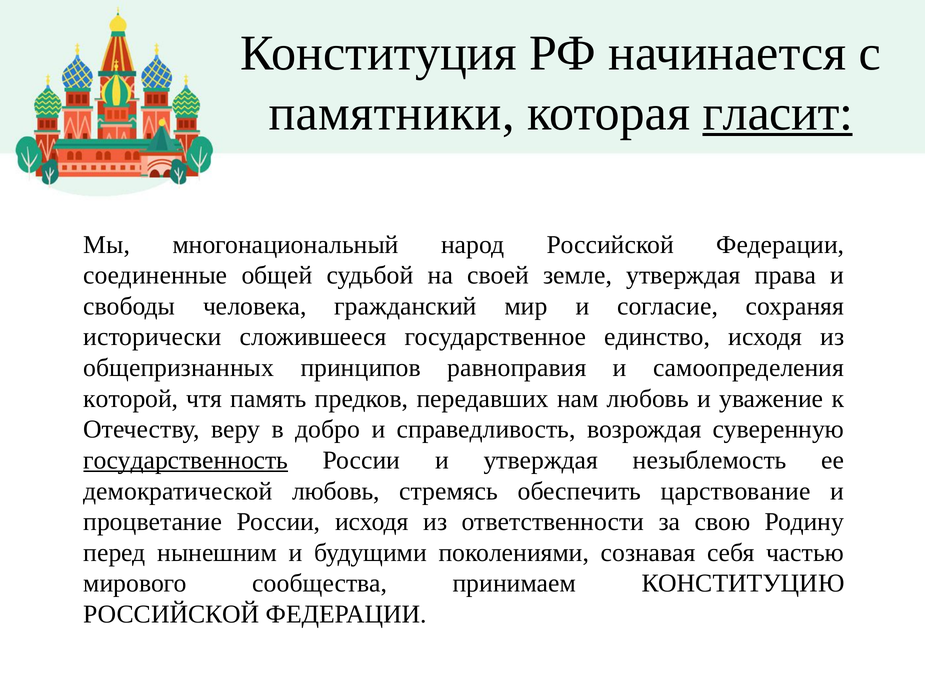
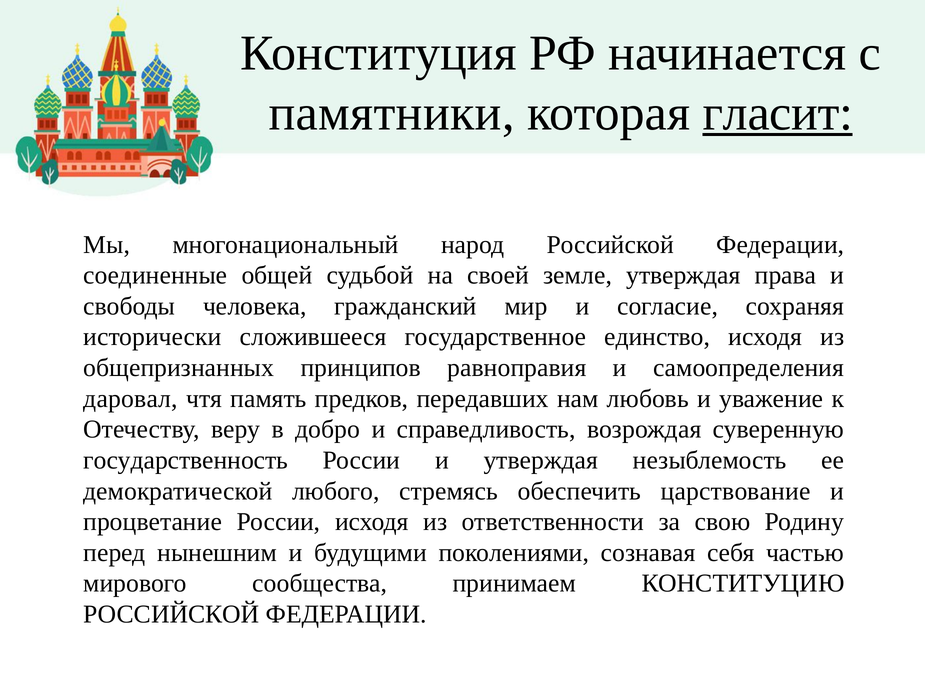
которой: которой -> даровал (131, 399)
государственность underline: present -> none (186, 461)
демократической любовь: любовь -> любого (336, 492)
